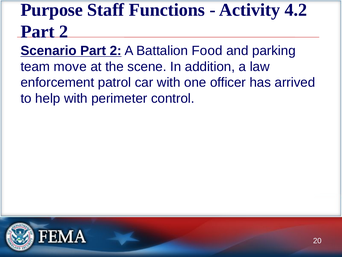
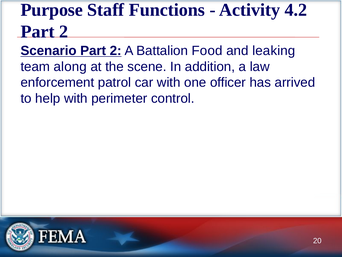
parking: parking -> leaking (274, 51)
move: move -> along (70, 66)
